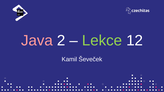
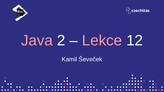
Lekce colour: light green -> pink (102, 41)
